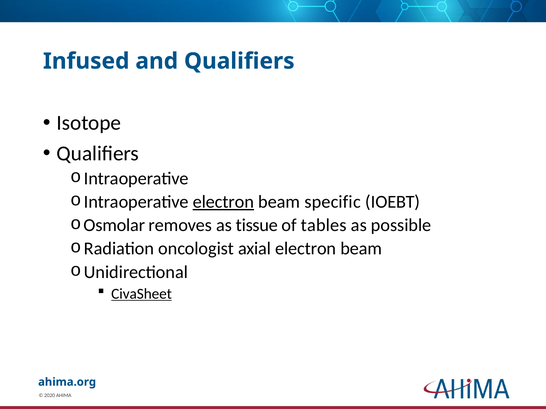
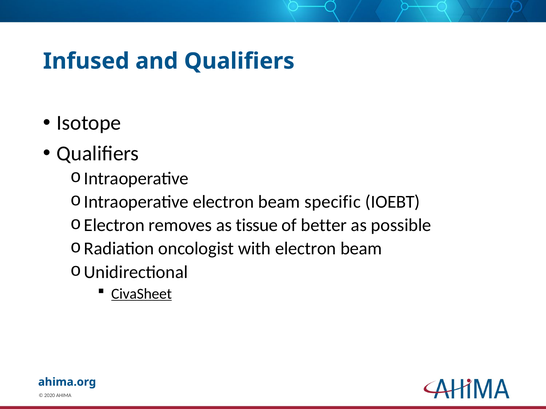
electron underline: present -> none (223, 202)
Osmolar: Osmolar -> Electron (114, 225)
tables: tables -> better (324, 225)
axial: axial -> with (254, 249)
